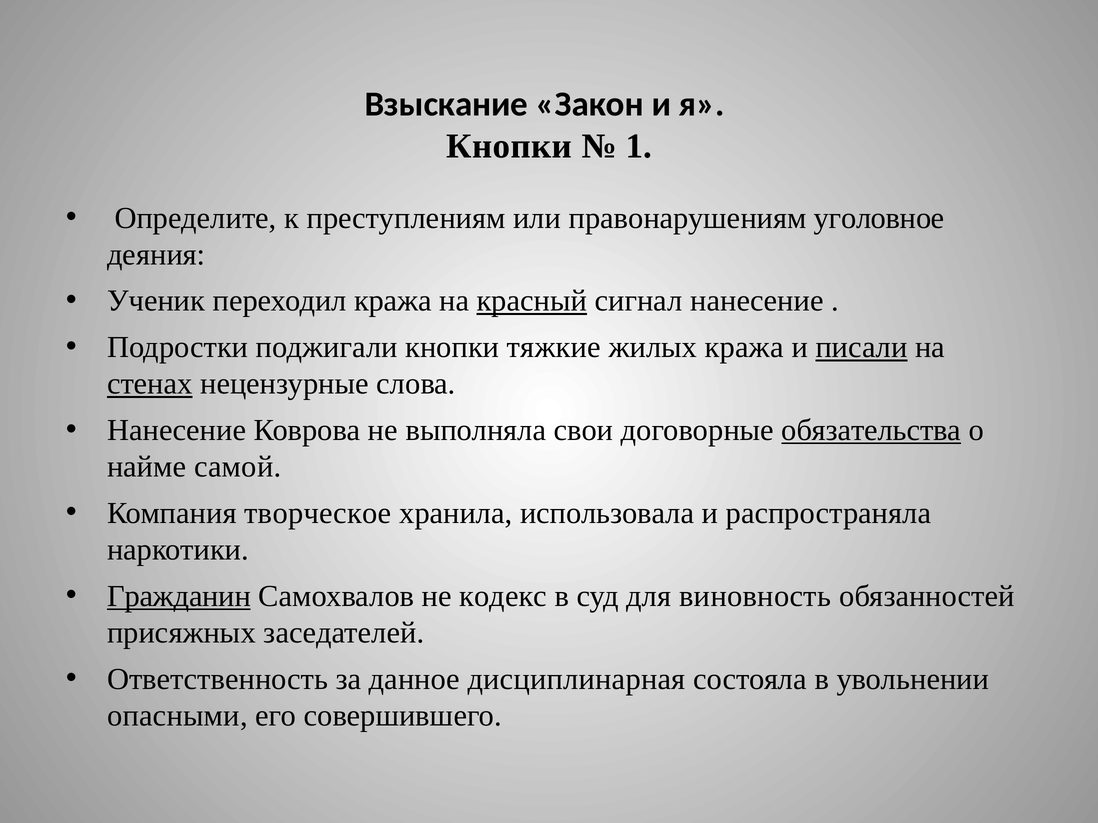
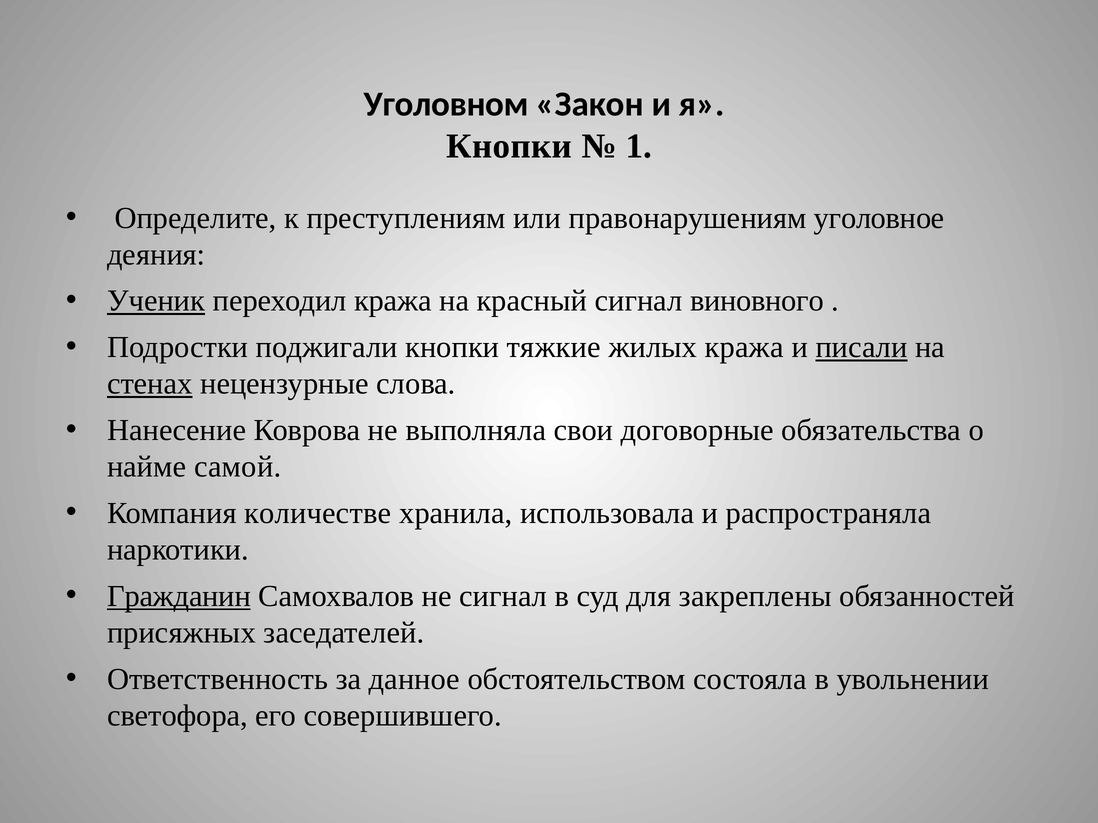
Взыскание: Взыскание -> Уголовном (446, 104)
Ученик underline: none -> present (156, 301)
красный underline: present -> none (532, 301)
сигнал нанесение: нанесение -> виновного (757, 301)
обязательства underline: present -> none (871, 430)
творческое: творческое -> количестве (318, 513)
не кодекс: кодекс -> сигнал (503, 596)
виновность: виновность -> закреплены (755, 596)
дисциплинарная: дисциплинарная -> обстоятельством (577, 679)
опасными: опасными -> светофора (178, 716)
